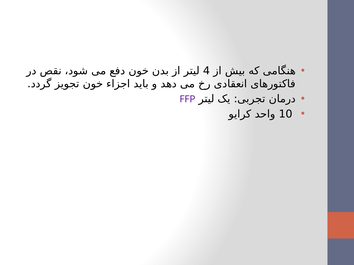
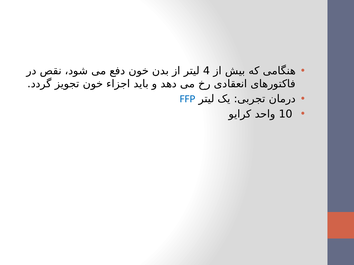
FFP colour: purple -> blue (187, 99)
